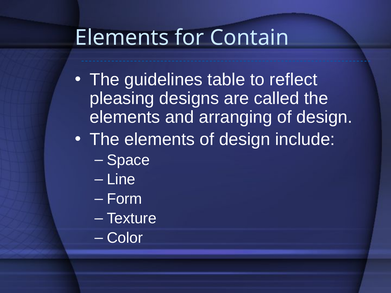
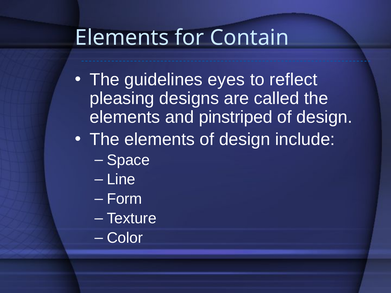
table: table -> eyes (226, 80)
arranging: arranging -> pinstriped (236, 117)
